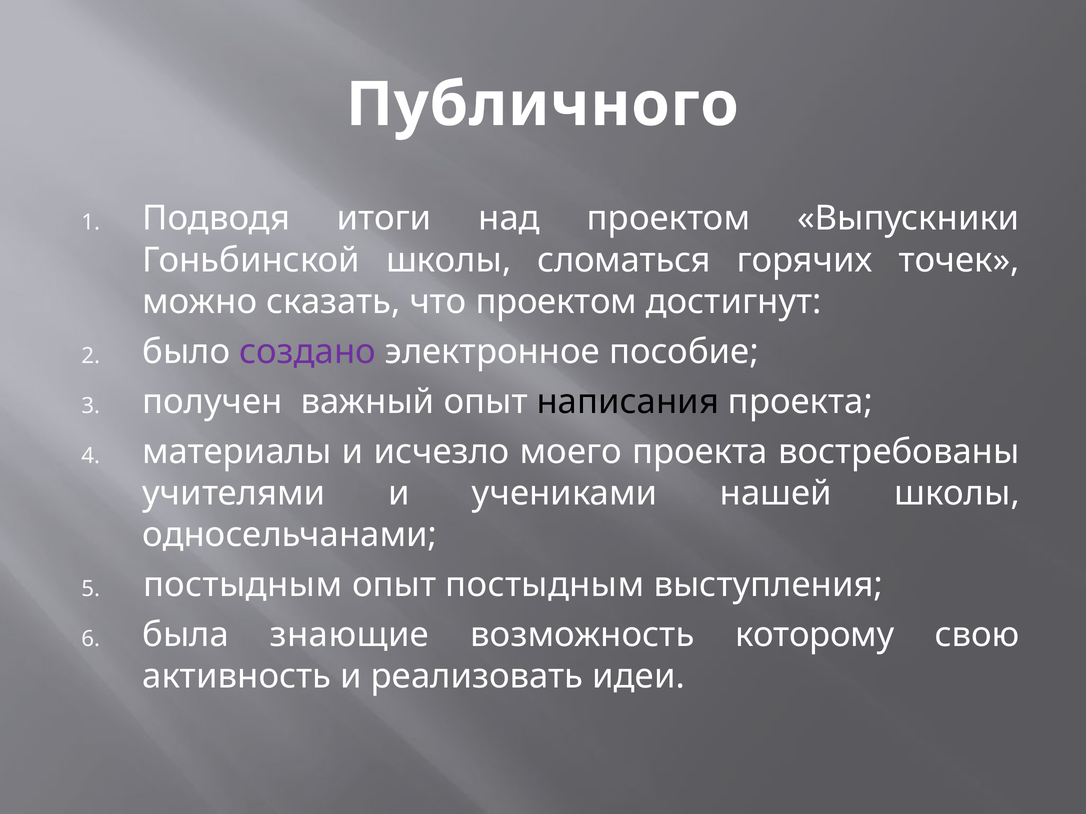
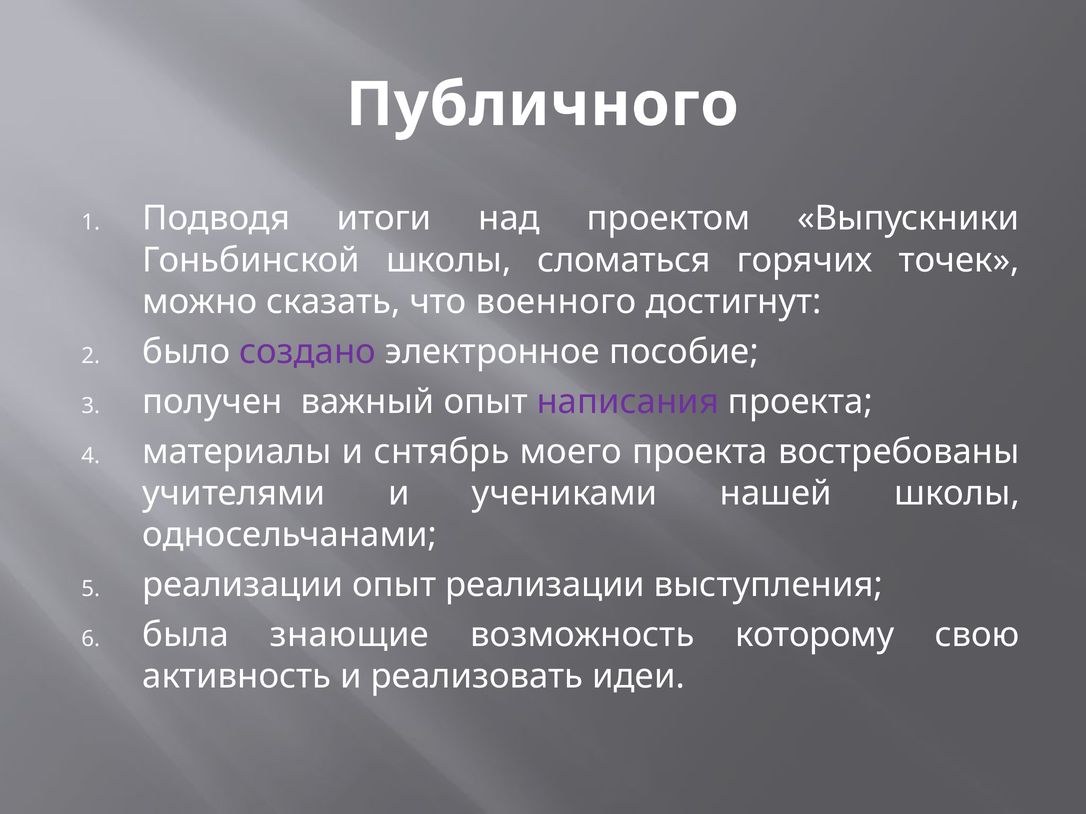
что проектом: проектом -> военного (556, 302)
написания colour: black -> purple (628, 402)
исчезло: исчезло -> снтябрь (442, 452)
постыдным: постыдным -> реализации (243, 585)
опыт постыдным: постыдным -> реализации (545, 585)
